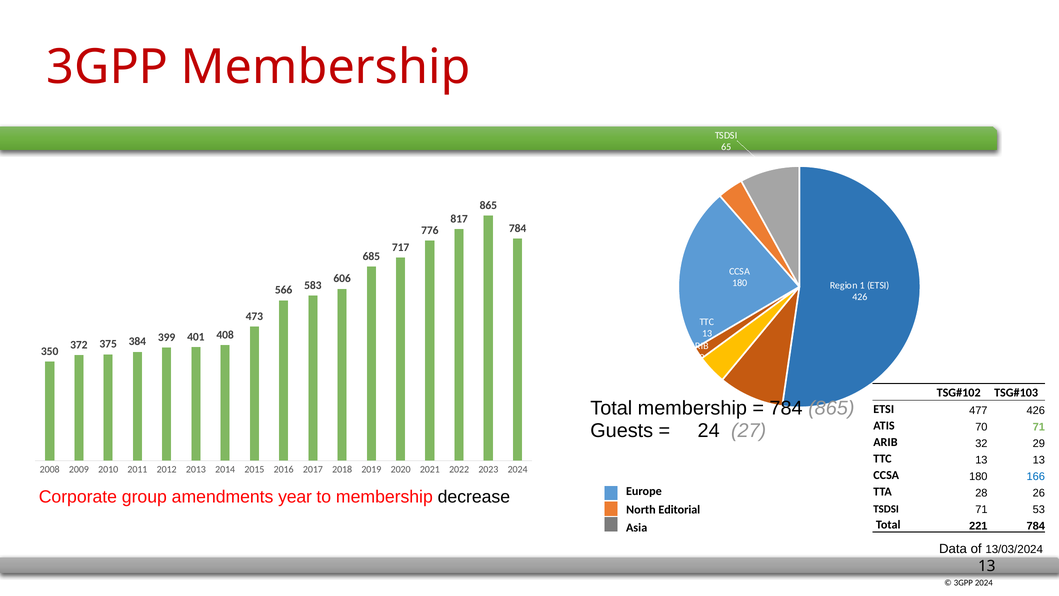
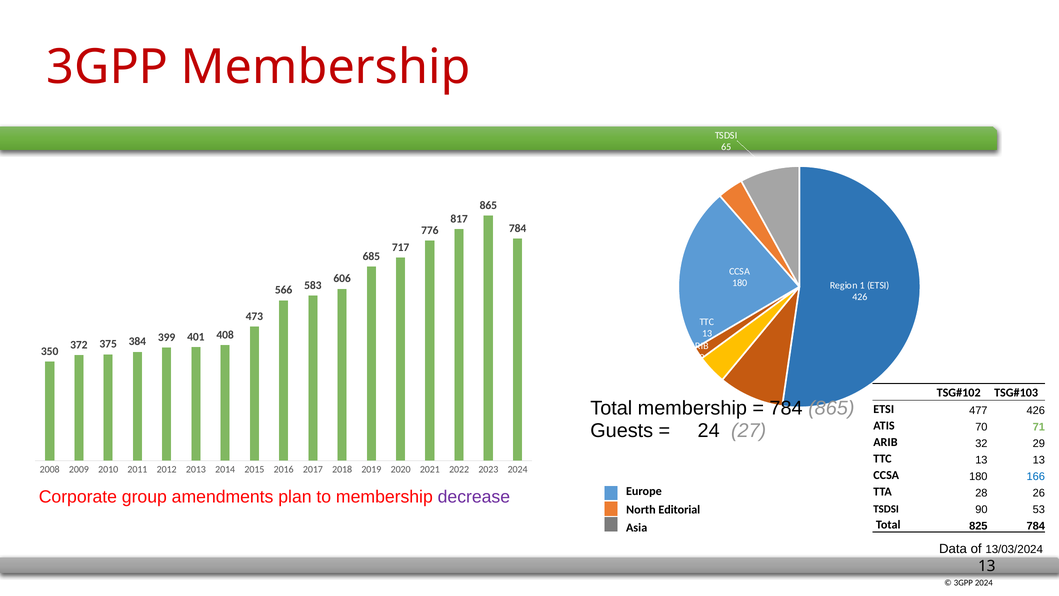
year: year -> plan (295, 497)
decrease colour: black -> purple (474, 497)
TSDSI 71: 71 -> 90 (981, 509)
221: 221 -> 825 (978, 526)
